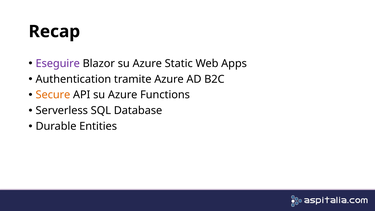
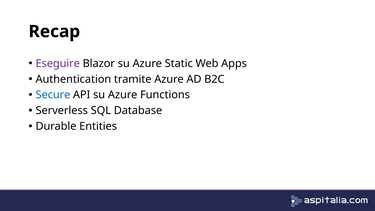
Secure colour: orange -> blue (53, 95)
